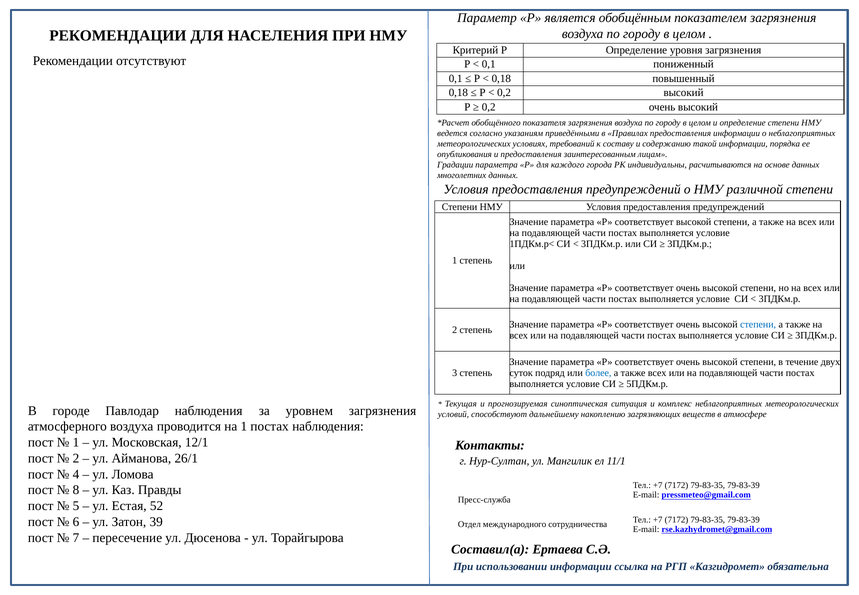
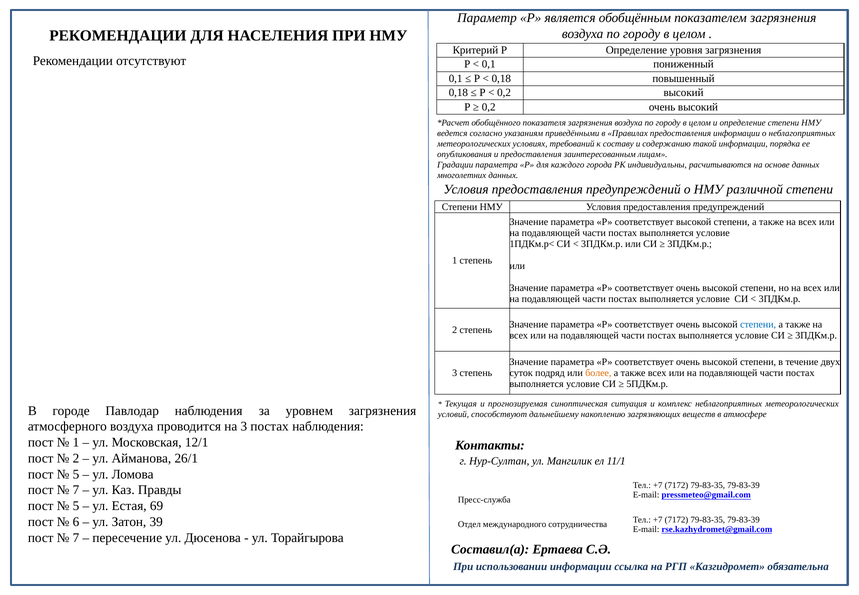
более colour: blue -> orange (598, 373)
на 1: 1 -> 3 (244, 426)
4: 4 -> 5 (76, 474)
8: 8 -> 7 (76, 490)
52: 52 -> 69 (157, 506)
